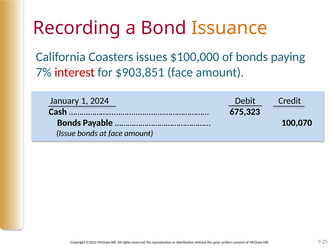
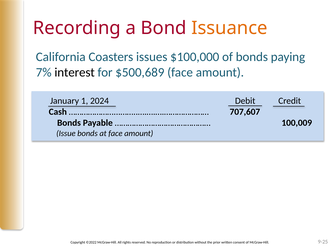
interest colour: red -> black (75, 72)
$903,851: $903,851 -> $500,689 (140, 72)
675,323: 675,323 -> 707,607 (245, 112)
100,070: 100,070 -> 100,009 (297, 123)
